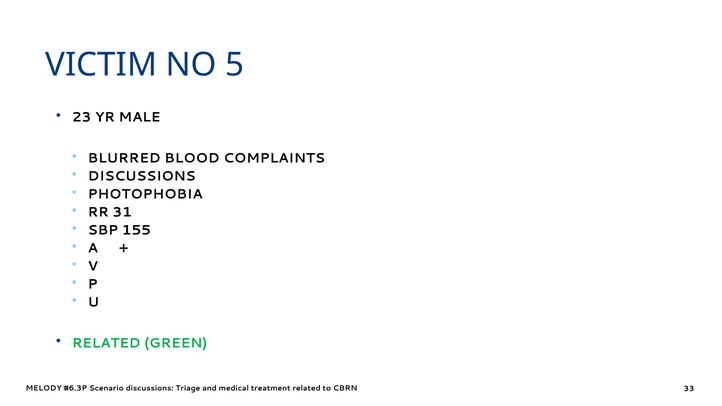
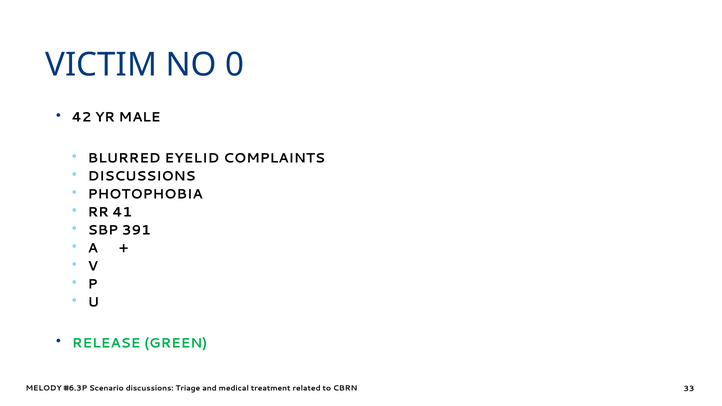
5: 5 -> 0 (235, 65)
23: 23 -> 42 (82, 118)
BLOOD: BLOOD -> EYELID (192, 159)
31: 31 -> 41 (122, 213)
155: 155 -> 391 (136, 231)
RELATED: RELATED -> RELEASE (106, 343)
